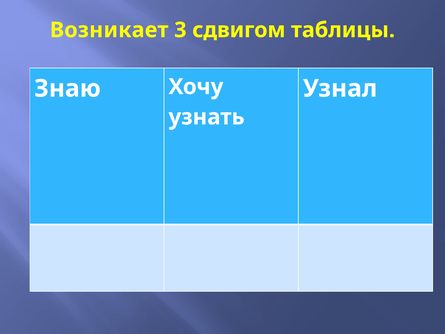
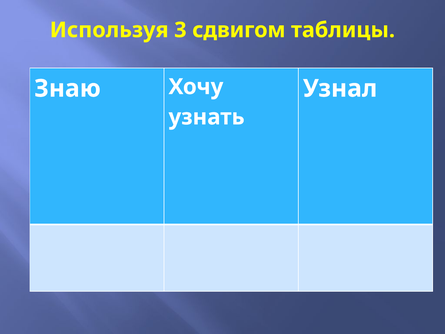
Возникает: Возникает -> Используя (109, 30)
